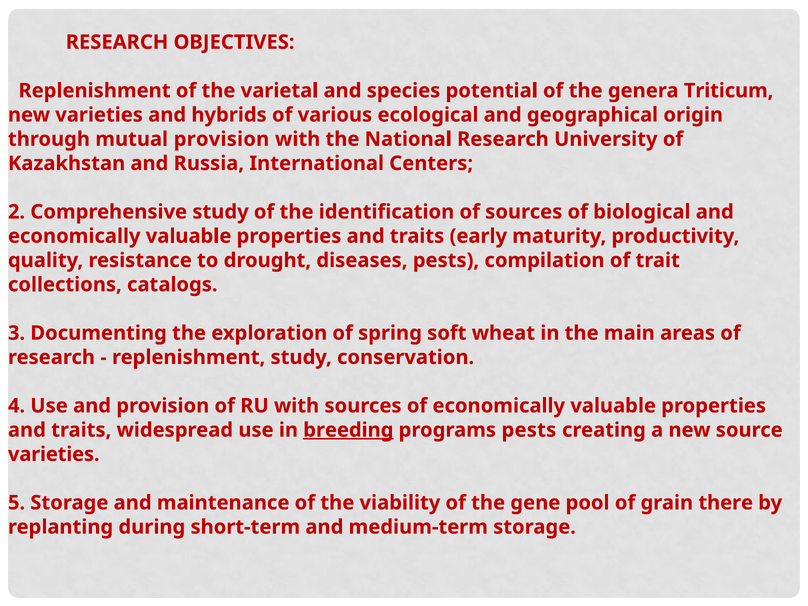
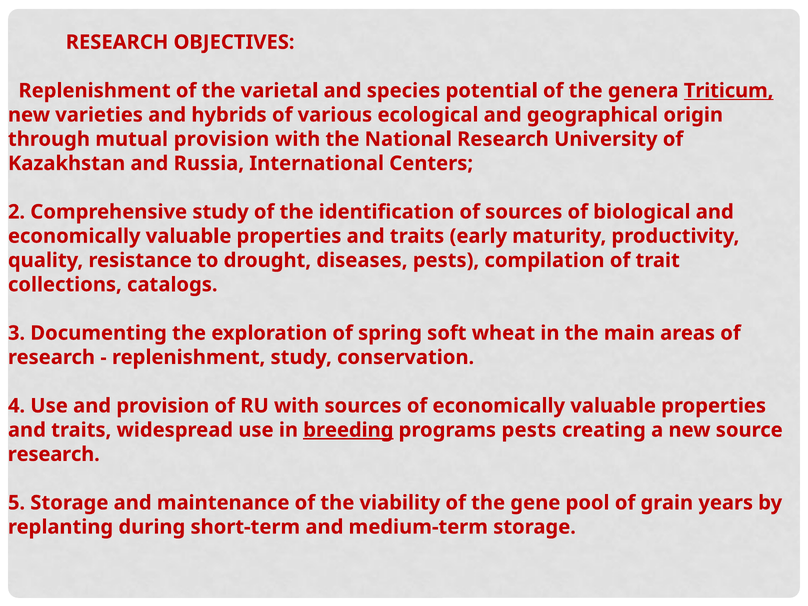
Triticum underline: none -> present (729, 91)
varieties: varieties -> research (54, 454)
there: there -> years (726, 503)
